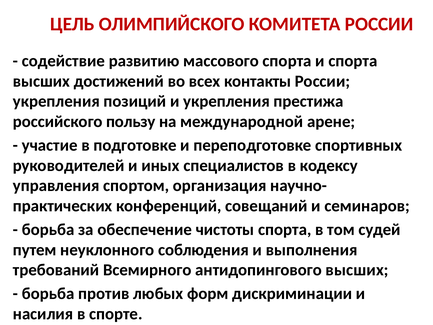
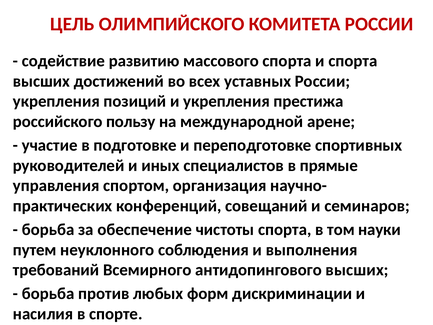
контакты: контакты -> уставных (258, 81)
кодексу: кодексу -> прямые (329, 165)
судей: судей -> науки (380, 229)
